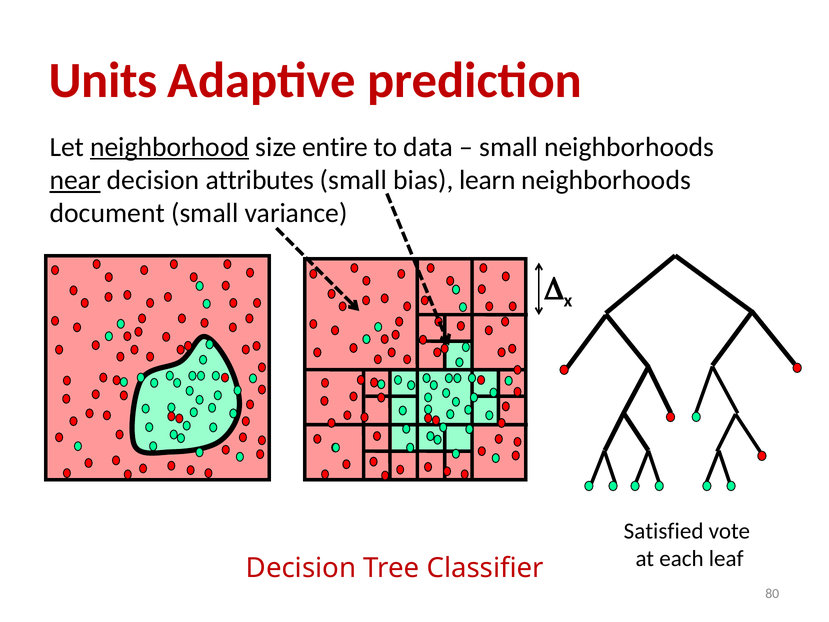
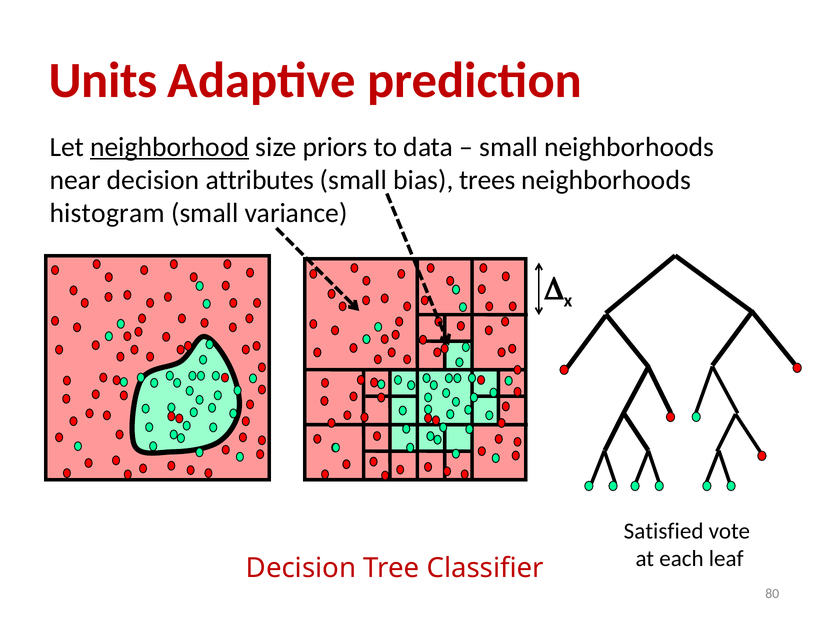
entire: entire -> priors (335, 147)
near underline: present -> none (75, 180)
learn: learn -> trees (487, 180)
document: document -> histogram (107, 213)
